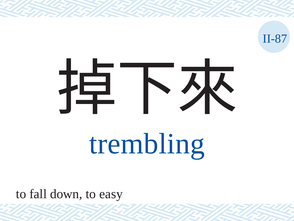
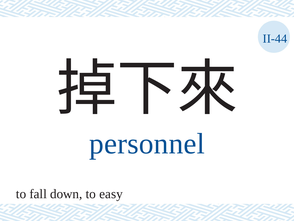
II-87: II-87 -> II-44 (275, 39)
trembling: trembling -> personnel (147, 143)
